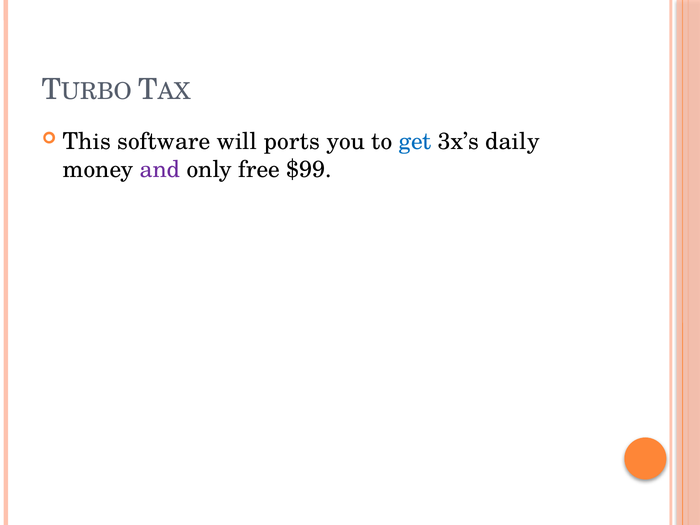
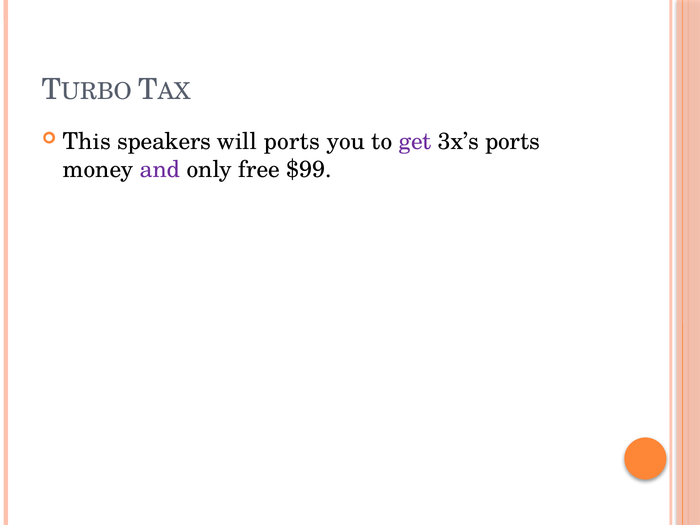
software: software -> speakers (164, 142)
get colour: blue -> purple (415, 142)
3x’s daily: daily -> ports (513, 142)
